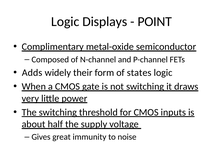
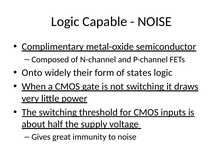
Displays: Displays -> Capable (105, 22)
POINT: POINT -> NOISE (155, 22)
Adds: Adds -> Onto (32, 73)
